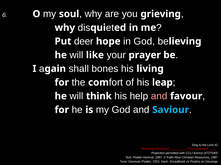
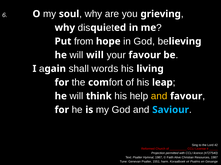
deer: deer -> from (84, 41)
will like: like -> will (95, 55)
your prayer: prayer -> favour (145, 55)
bones: bones -> words (105, 69)
and colour: pink -> yellow (159, 97)
